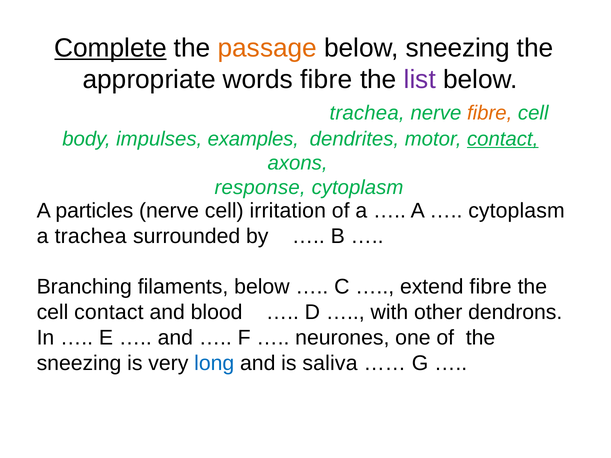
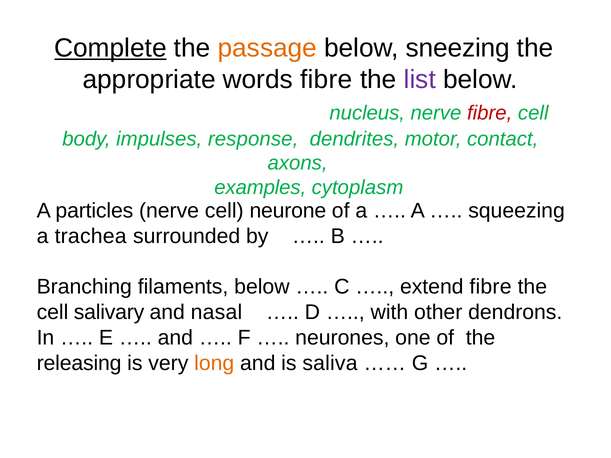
trachea: trachea -> nucleus (367, 113)
fibre colour: orange -> red (490, 113)
examples: examples -> response (253, 139)
contact underline: present -> none (503, 139)
response: response -> examples (260, 188)
irritation: irritation -> neurone (288, 211)
cytoplasm: cytoplasm -> squeezing (517, 211)
cell contact: contact -> salivary (109, 313)
blood: blood -> nasal (216, 313)
sneezing: sneezing -> releasing (79, 363)
long colour: blue -> orange (214, 363)
